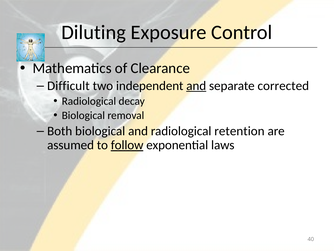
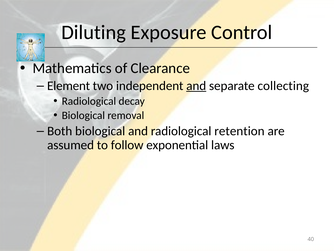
Difficult: Difficult -> Element (69, 86)
corrected: corrected -> collecting (283, 86)
follow underline: present -> none (127, 145)
